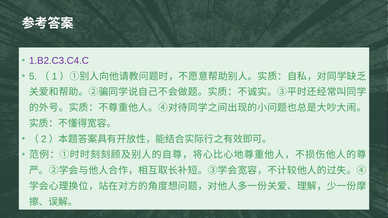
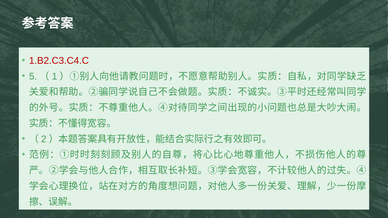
1.B2.C3.C4.C colour: purple -> red (59, 61)
